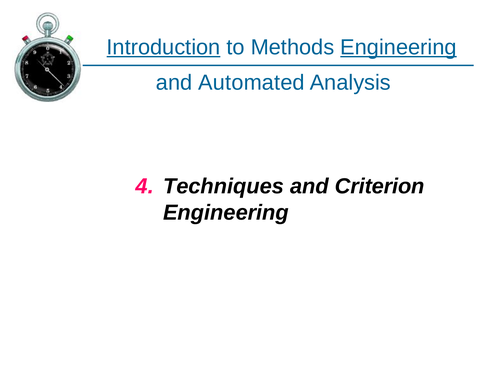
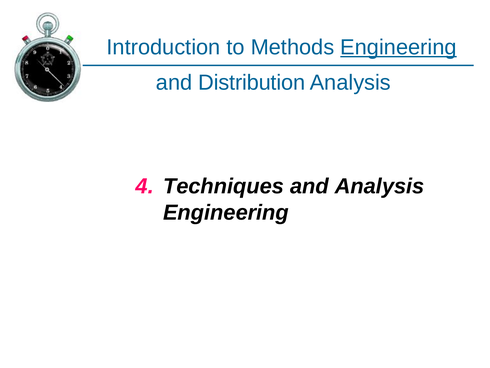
Introduction underline: present -> none (164, 47)
Automated: Automated -> Distribution (252, 82)
and Criterion: Criterion -> Analysis (380, 186)
